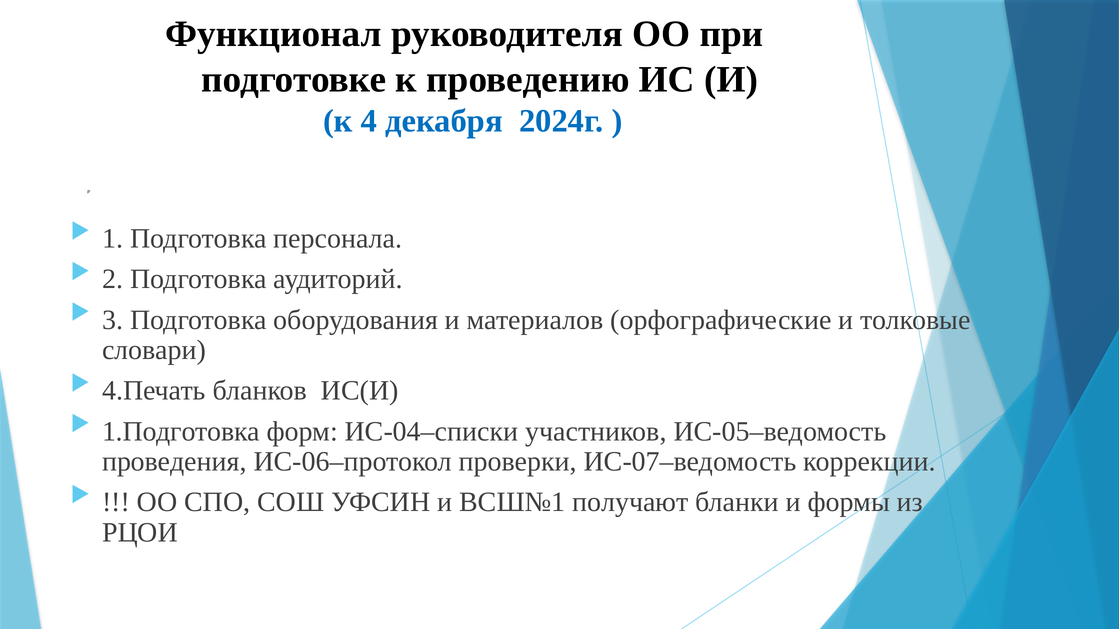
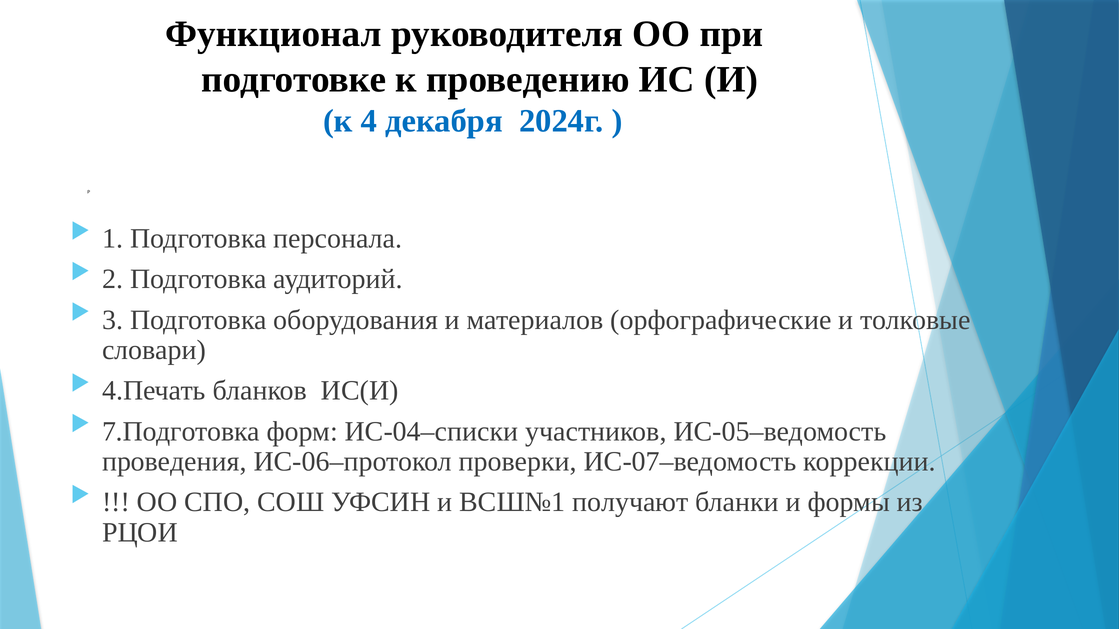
1.Подготовка: 1.Подготовка -> 7.Подготовка (181, 432)
